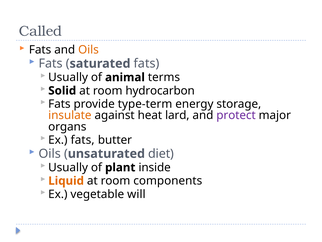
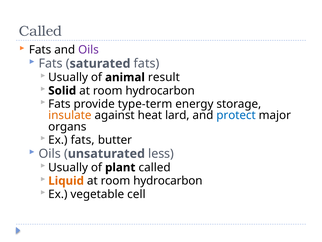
Oils colour: orange -> purple (88, 50)
terms: terms -> result (164, 77)
protect colour: purple -> blue (236, 115)
diet: diet -> less (161, 153)
plant inside: inside -> called (155, 167)
components: components -> hydrocarbon (168, 180)
will: will -> cell (136, 194)
